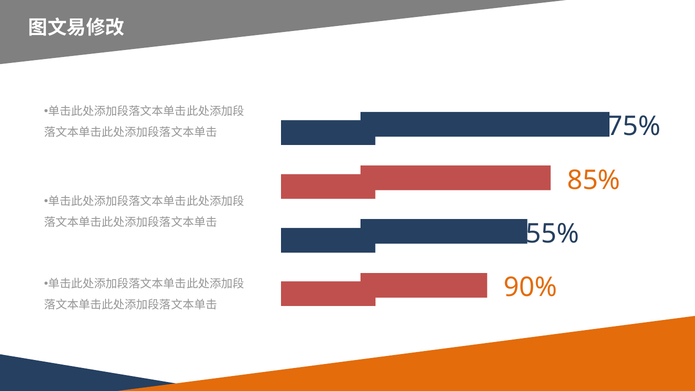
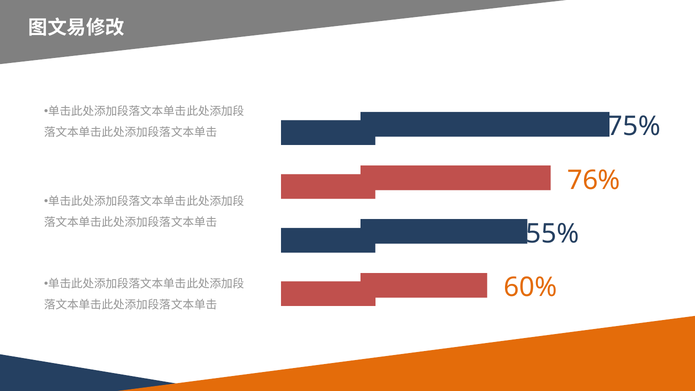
85%: 85% -> 76% (594, 180)
90%: 90% -> 60% (530, 287)
